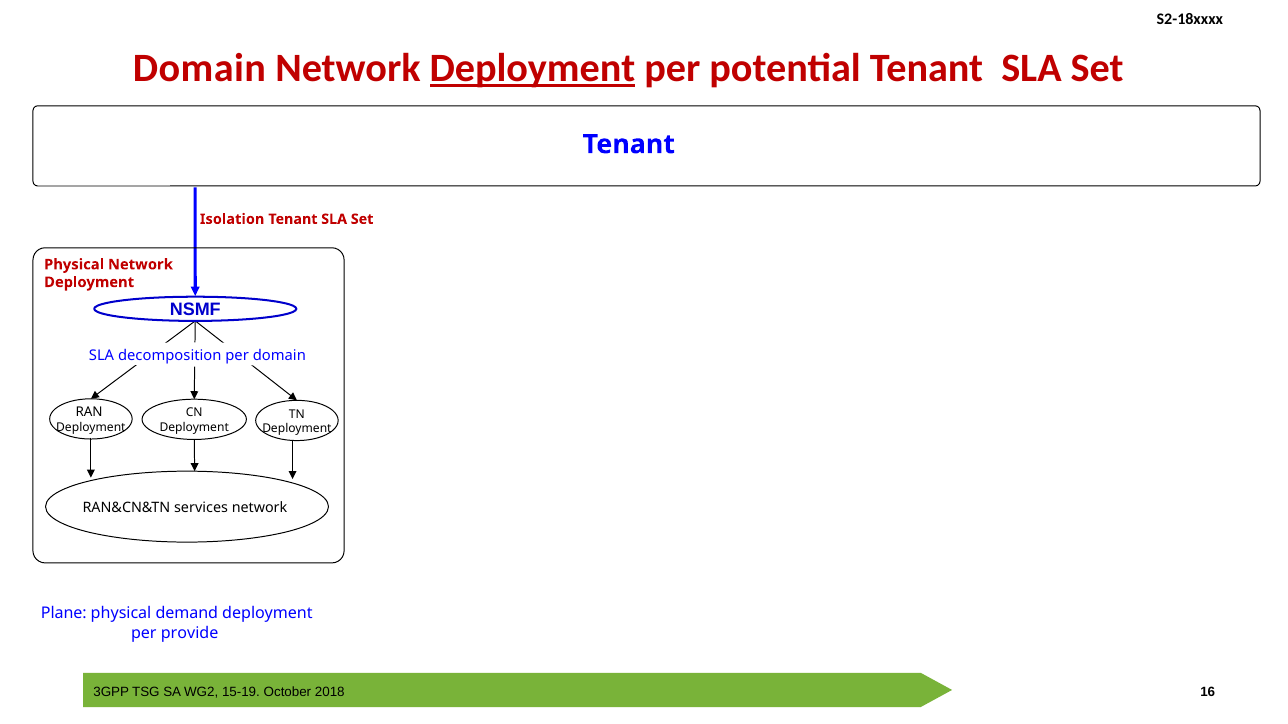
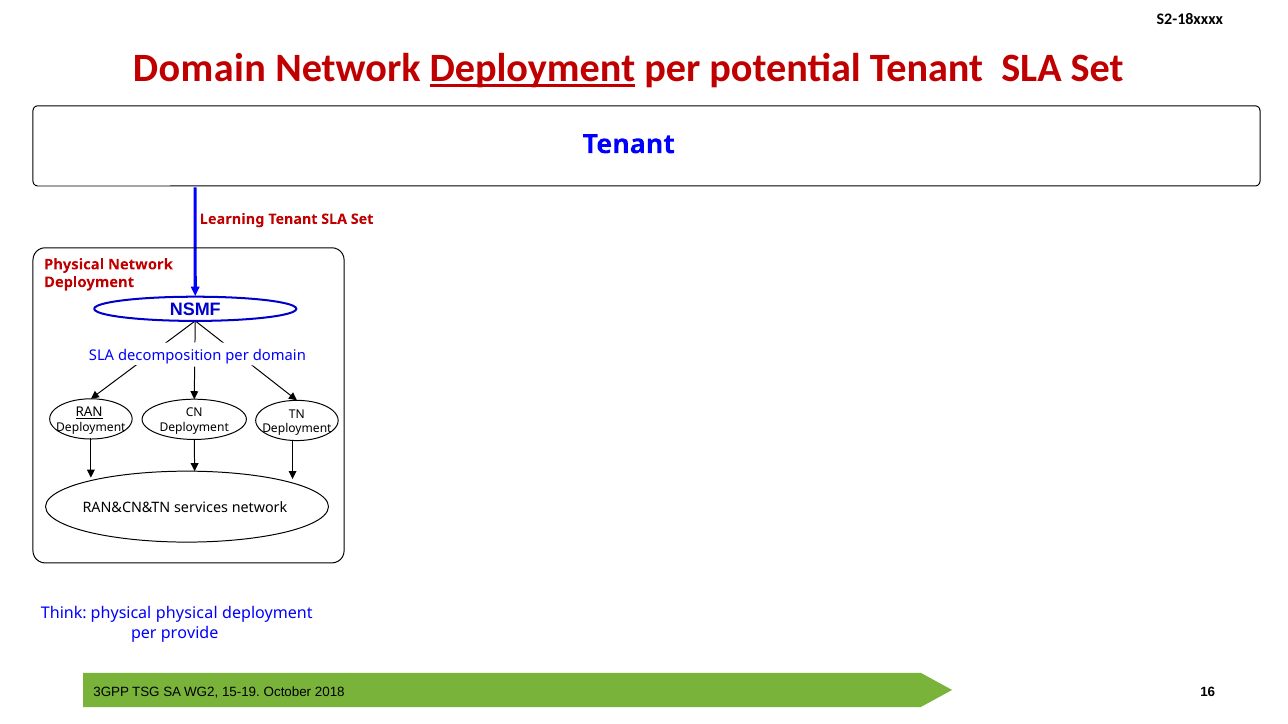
Isolation: Isolation -> Learning (232, 219)
RAN underline: none -> present (89, 413)
Plane: Plane -> Think (64, 614)
physical demand: demand -> physical (187, 614)
